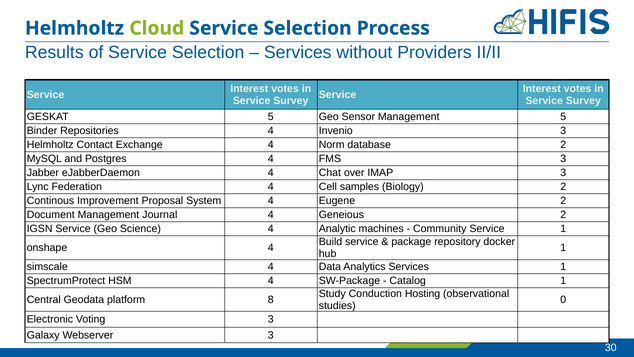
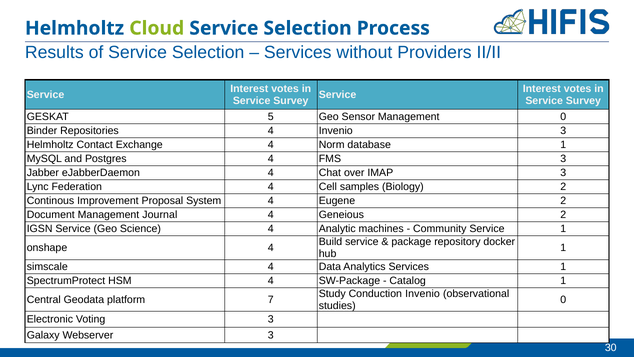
Management 5: 5 -> 0 (563, 117)
database 2: 2 -> 1 (563, 145)
Conduction Hosting: Hosting -> Invenio (422, 293)
8: 8 -> 7 (271, 299)
